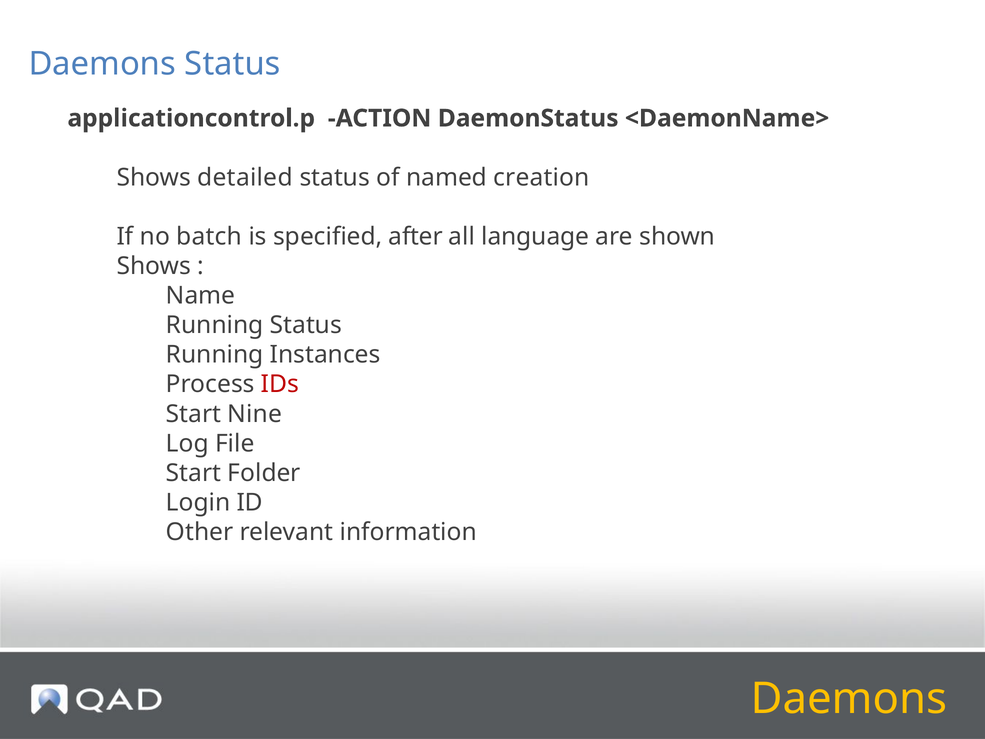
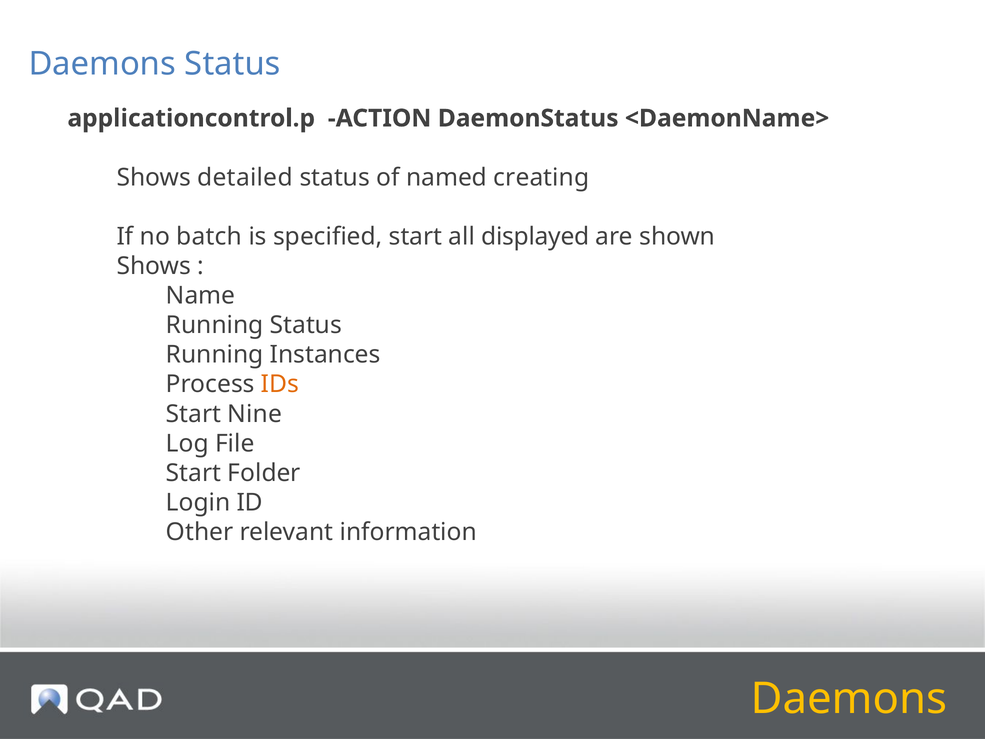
creation: creation -> creating (541, 177)
specified after: after -> start (416, 236)
language: language -> displayed (535, 236)
IDs colour: red -> orange (280, 384)
